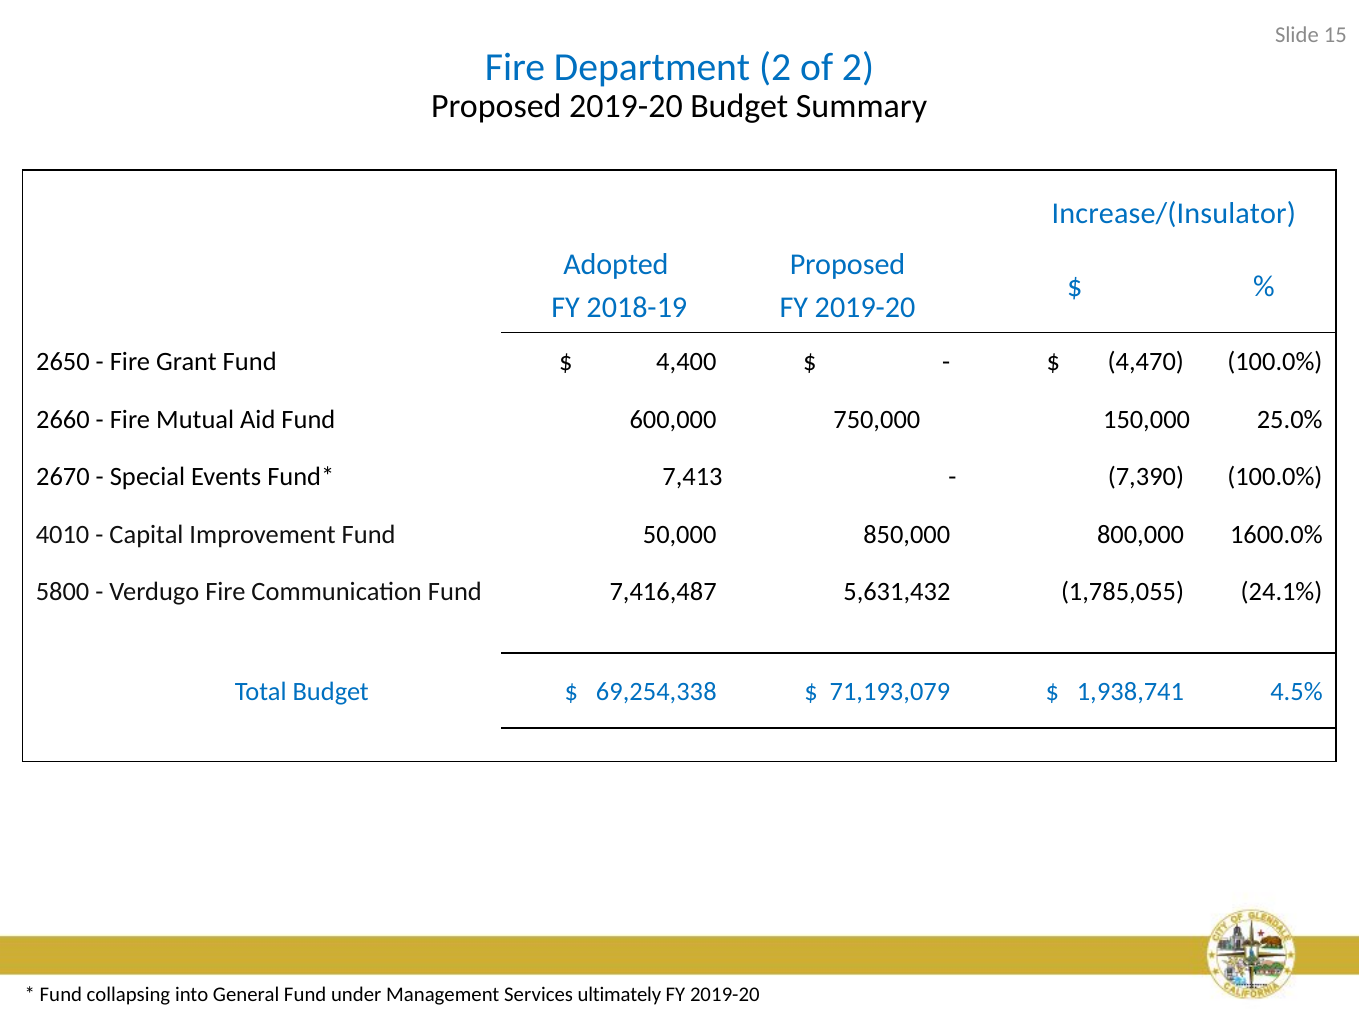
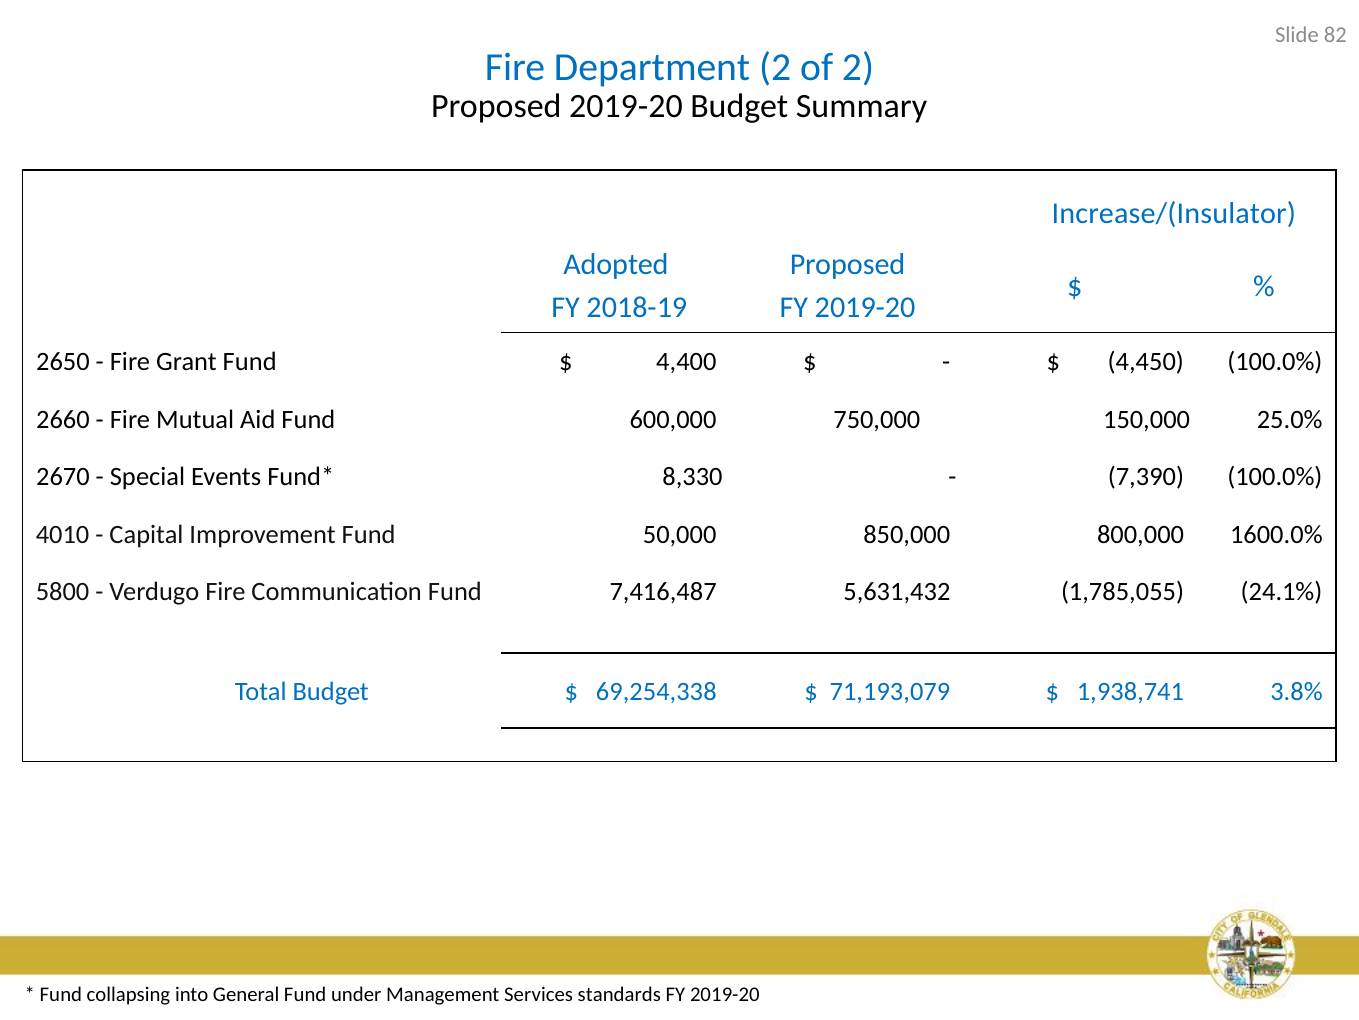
15: 15 -> 82 (1335, 35)
4,470: 4,470 -> 4,450 (1146, 362)
7,413: 7,413 -> 8,330 (692, 477)
4.5%: 4.5% -> 3.8% (1297, 691)
ultimately: ultimately -> standards (619, 994)
